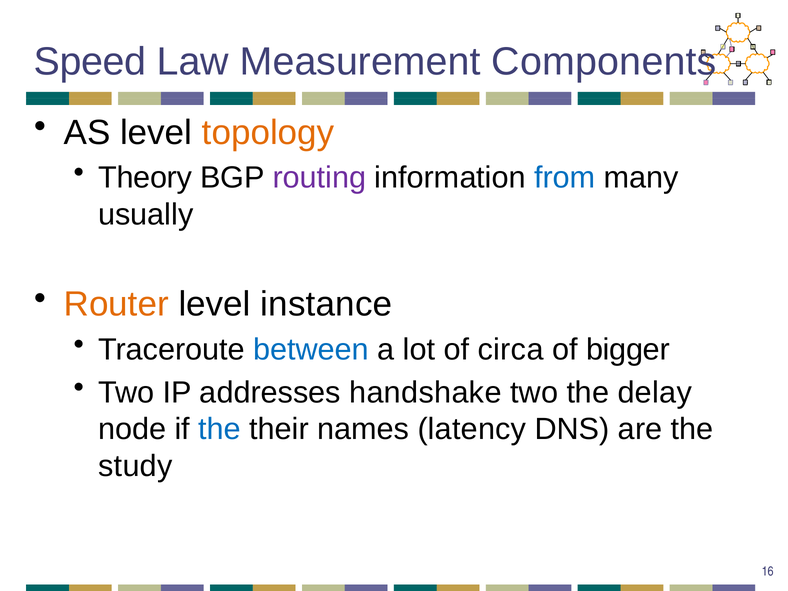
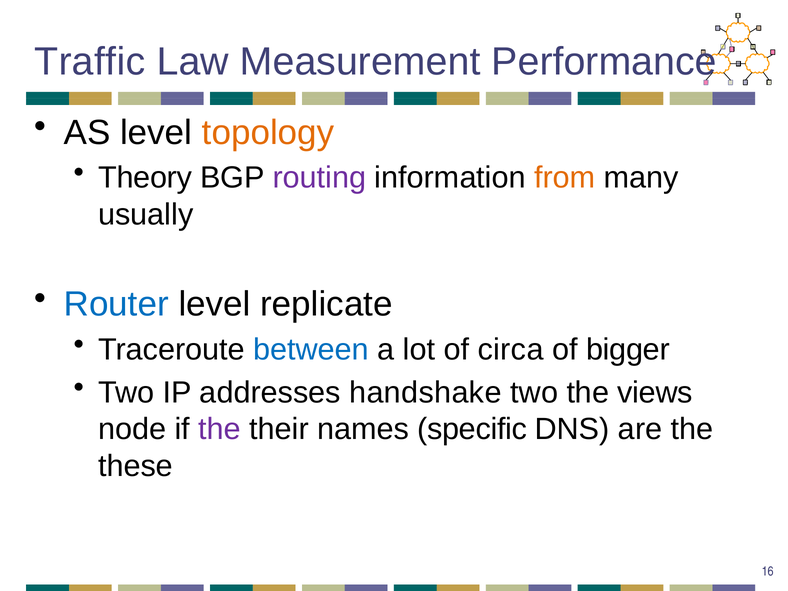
Speed: Speed -> Traffic (90, 62)
Components: Components -> Performance (604, 62)
from colour: blue -> orange (565, 178)
Router colour: orange -> blue (116, 304)
instance: instance -> replicate (326, 304)
delay: delay -> views (655, 392)
the colour: blue -> purple (220, 429)
latency: latency -> specific (472, 429)
study: study -> these (136, 466)
